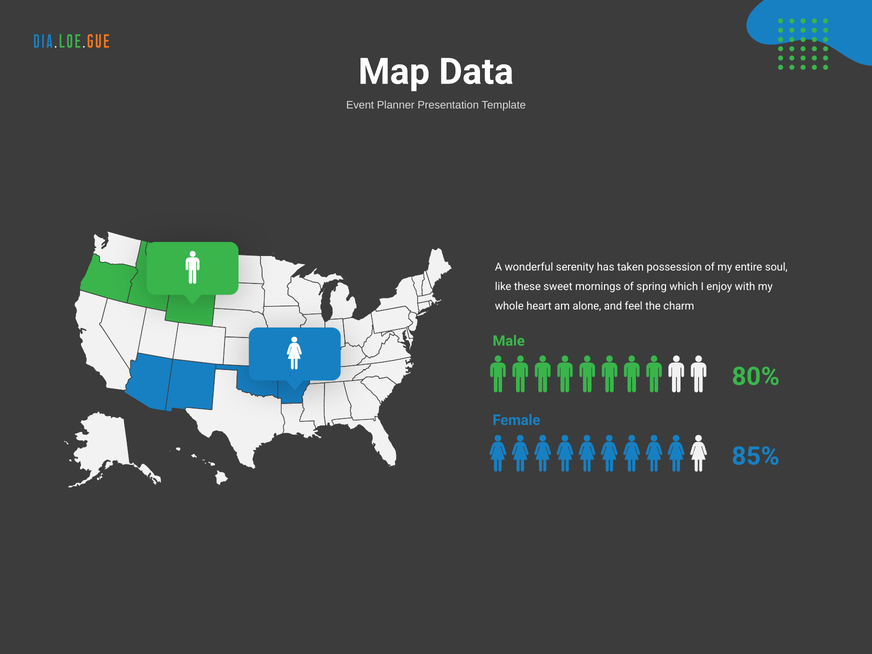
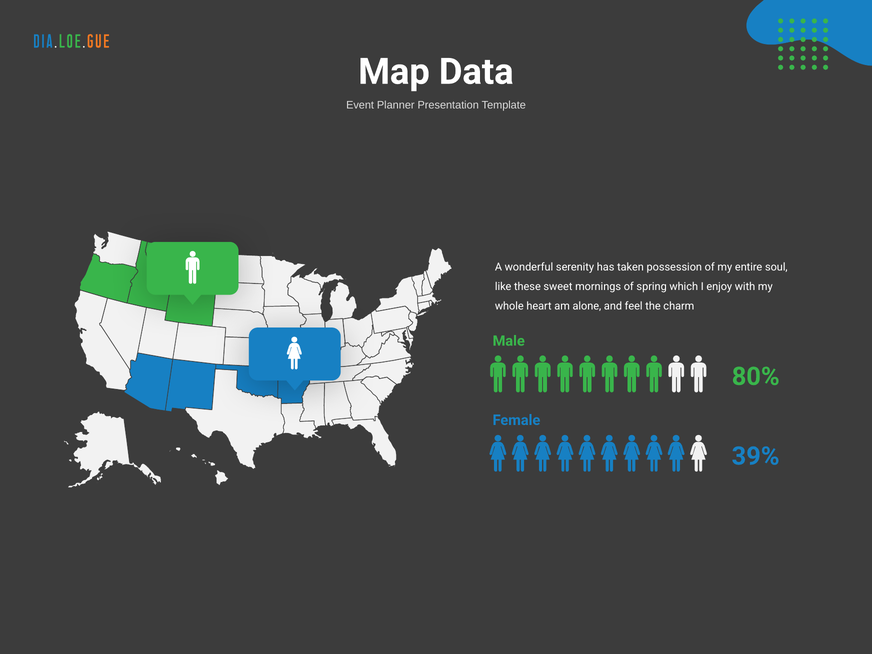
85%: 85% -> 39% (756, 456)
